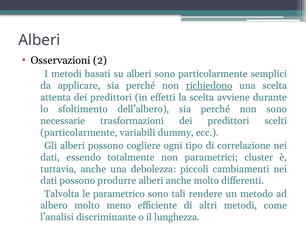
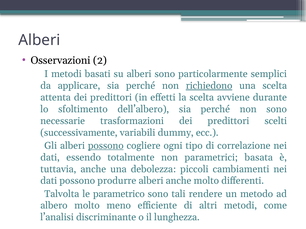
particolarmente: particolarmente -> successivamente (79, 133)
possono underline: none -> present (106, 146)
cluster: cluster -> basata (259, 158)
